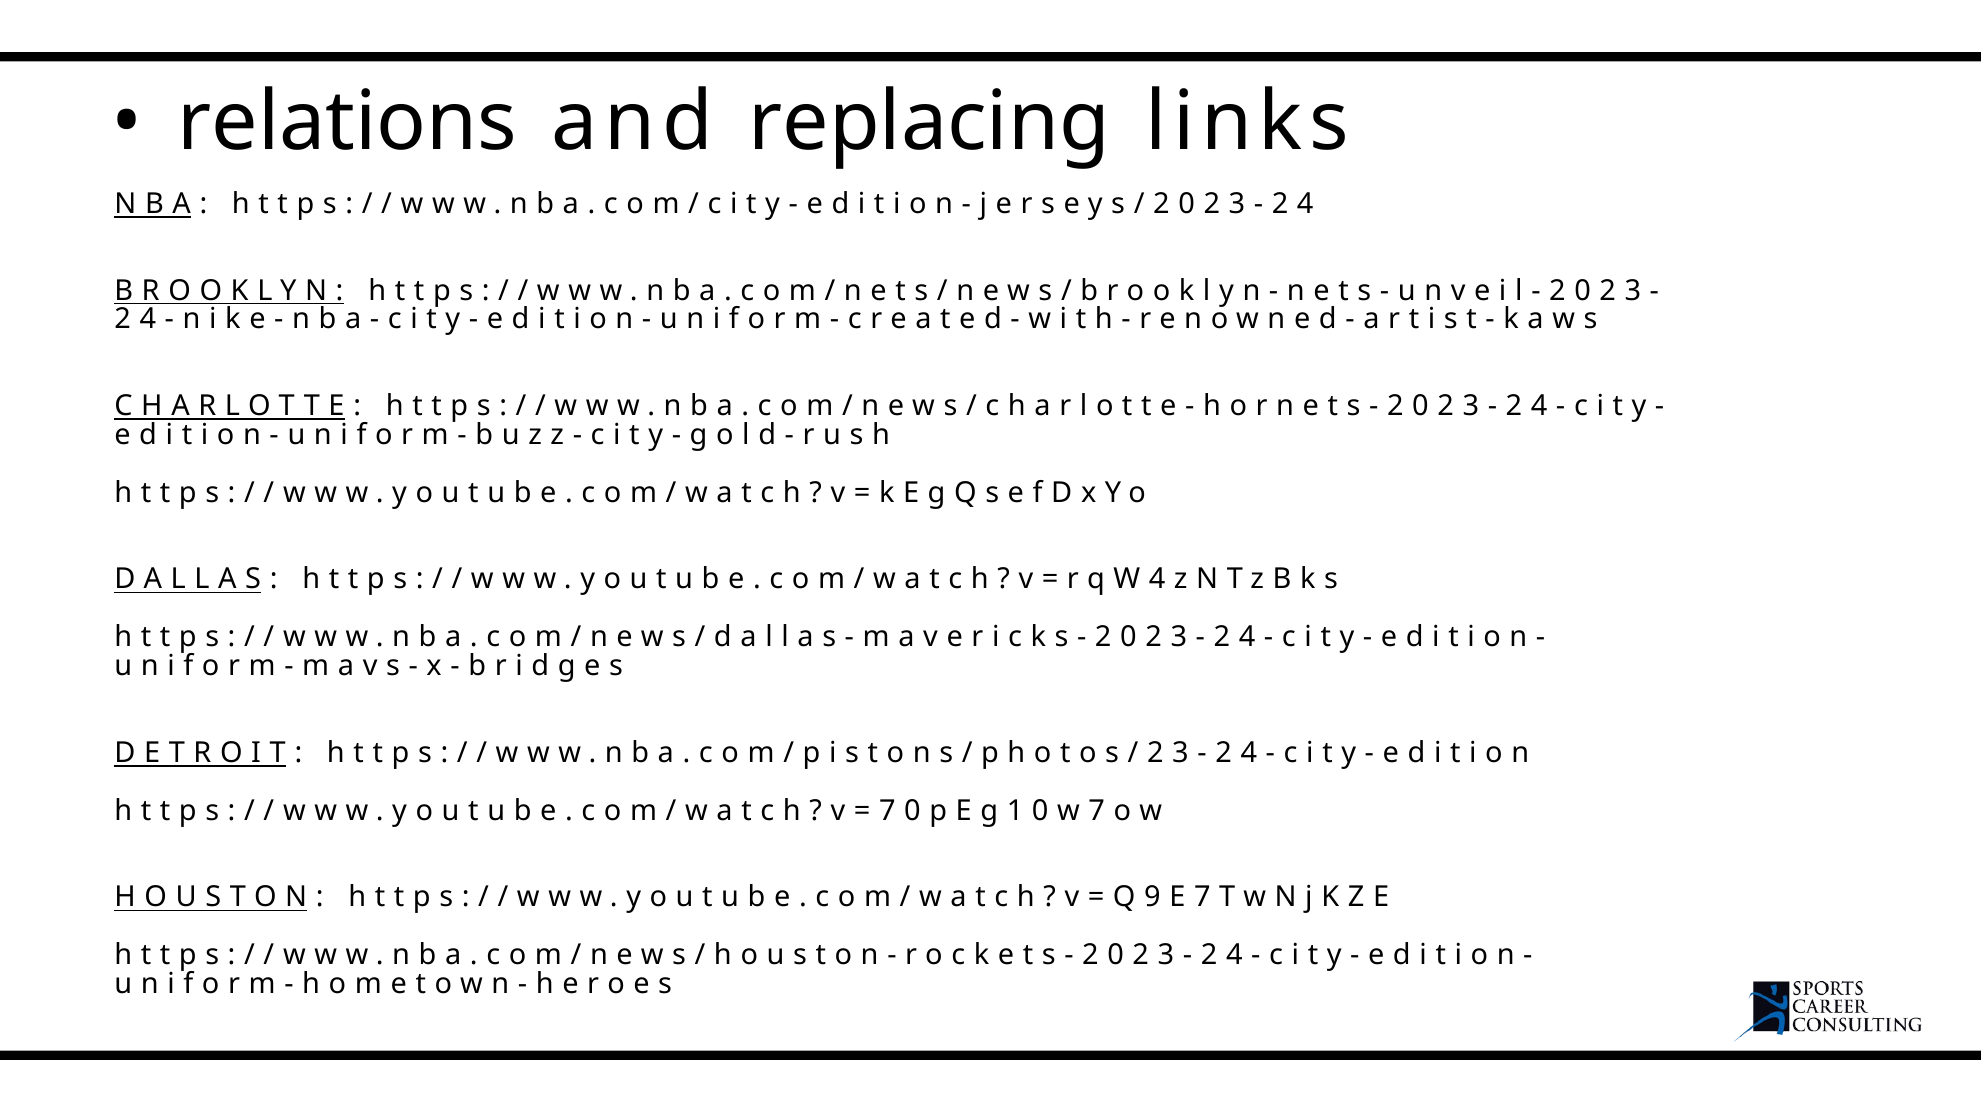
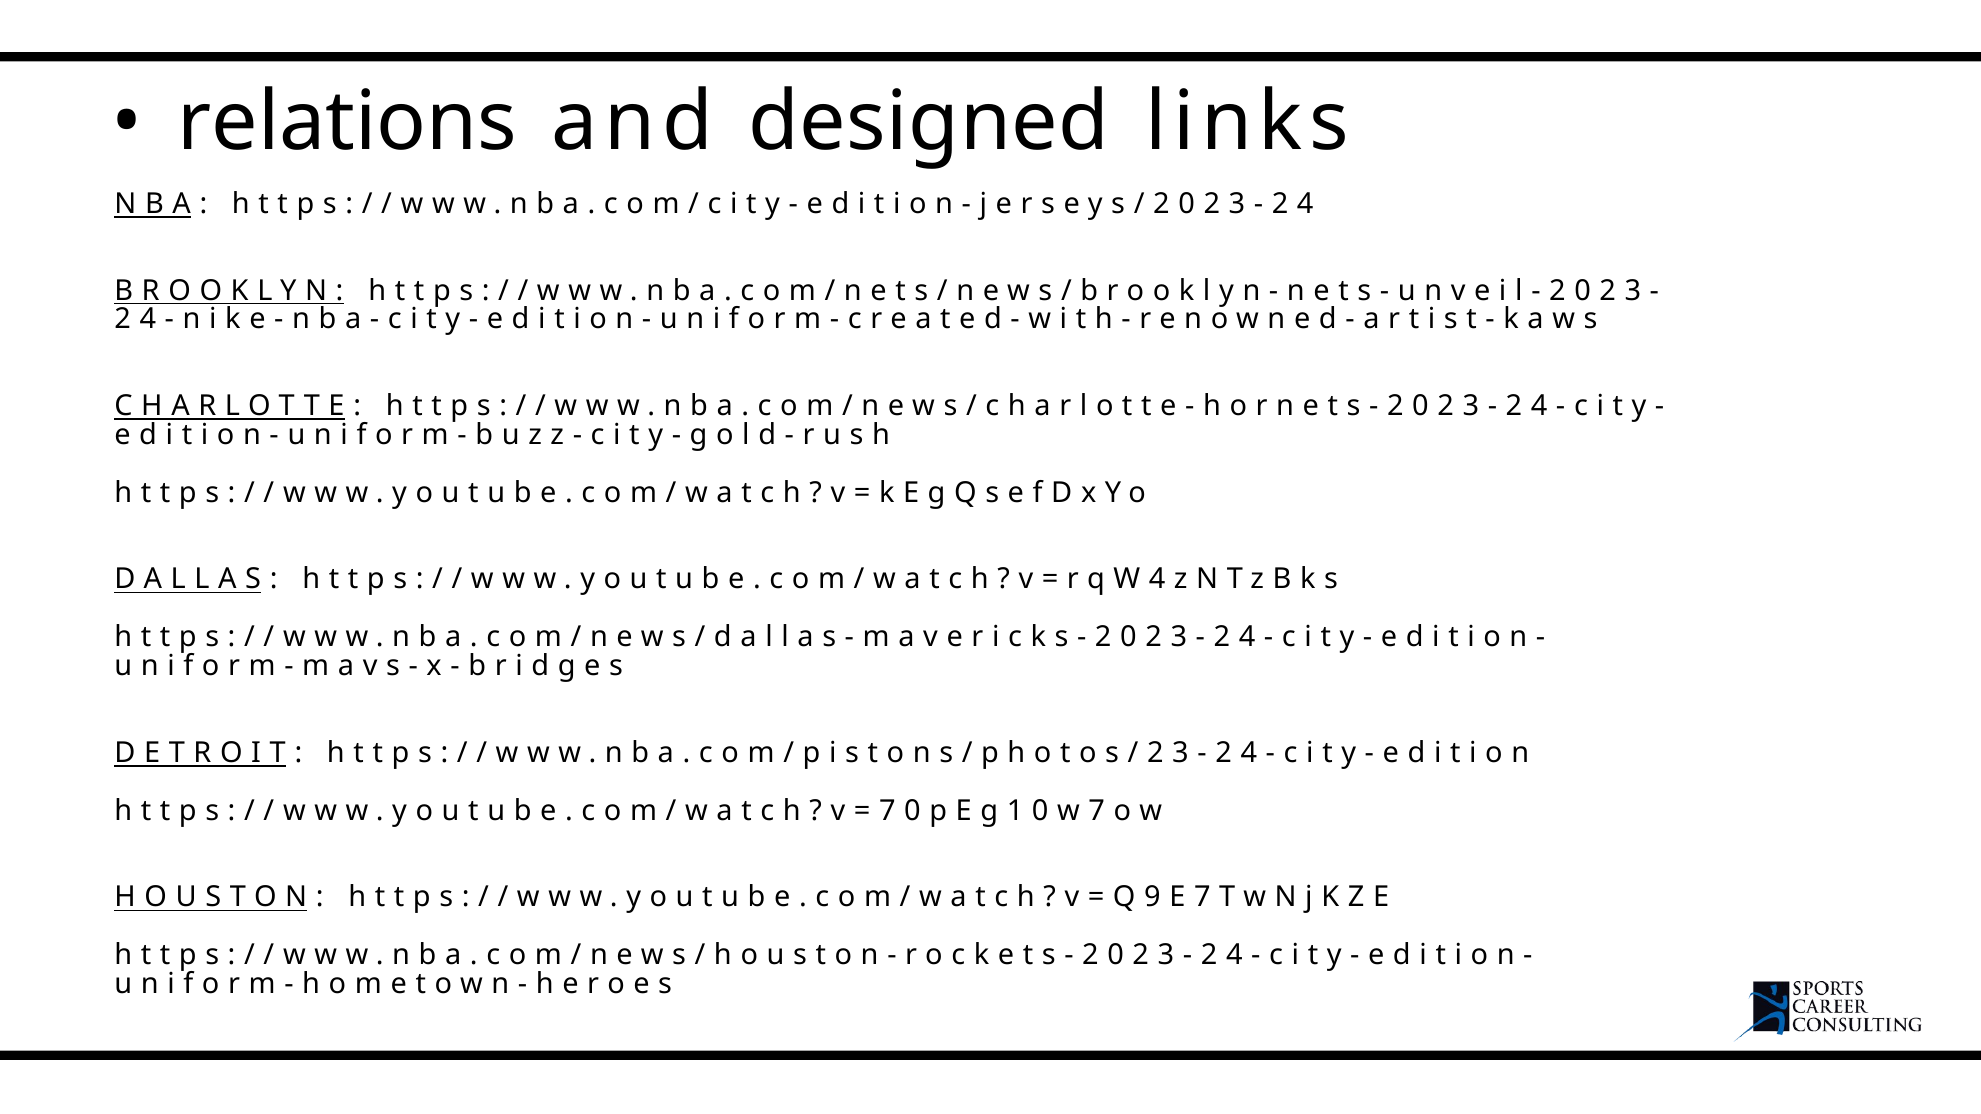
replacing: replacing -> designed (929, 122)
